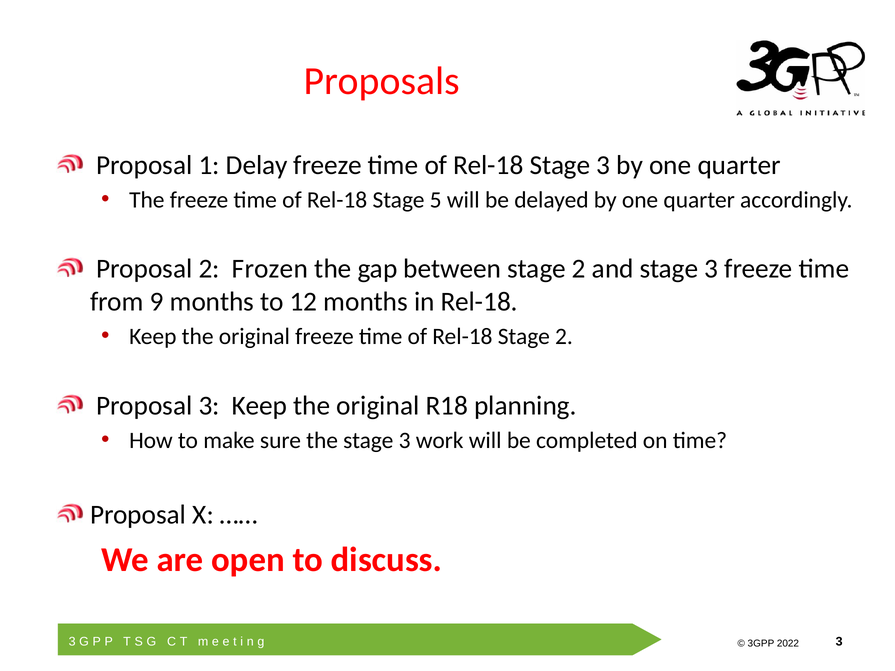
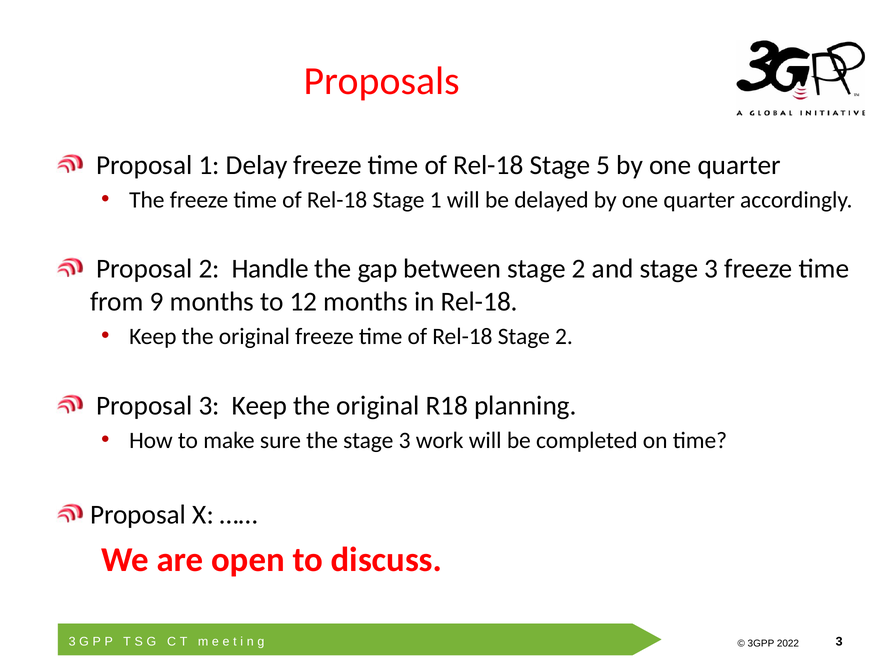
Rel-18 Stage 3: 3 -> 5 (603, 165)
Stage 5: 5 -> 1 (436, 200)
Frozen: Frozen -> Handle (270, 269)
